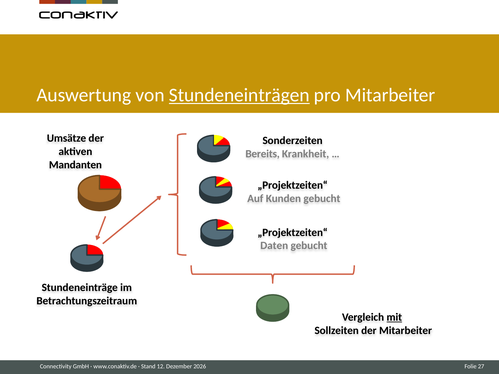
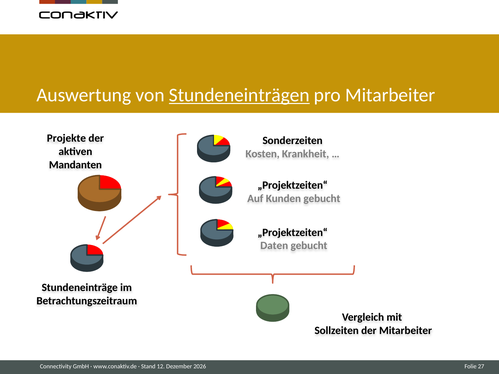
Umsätze: Umsätze -> Projekte (66, 138)
Bereits: Bereits -> Kosten (263, 154)
mit underline: present -> none (394, 317)
